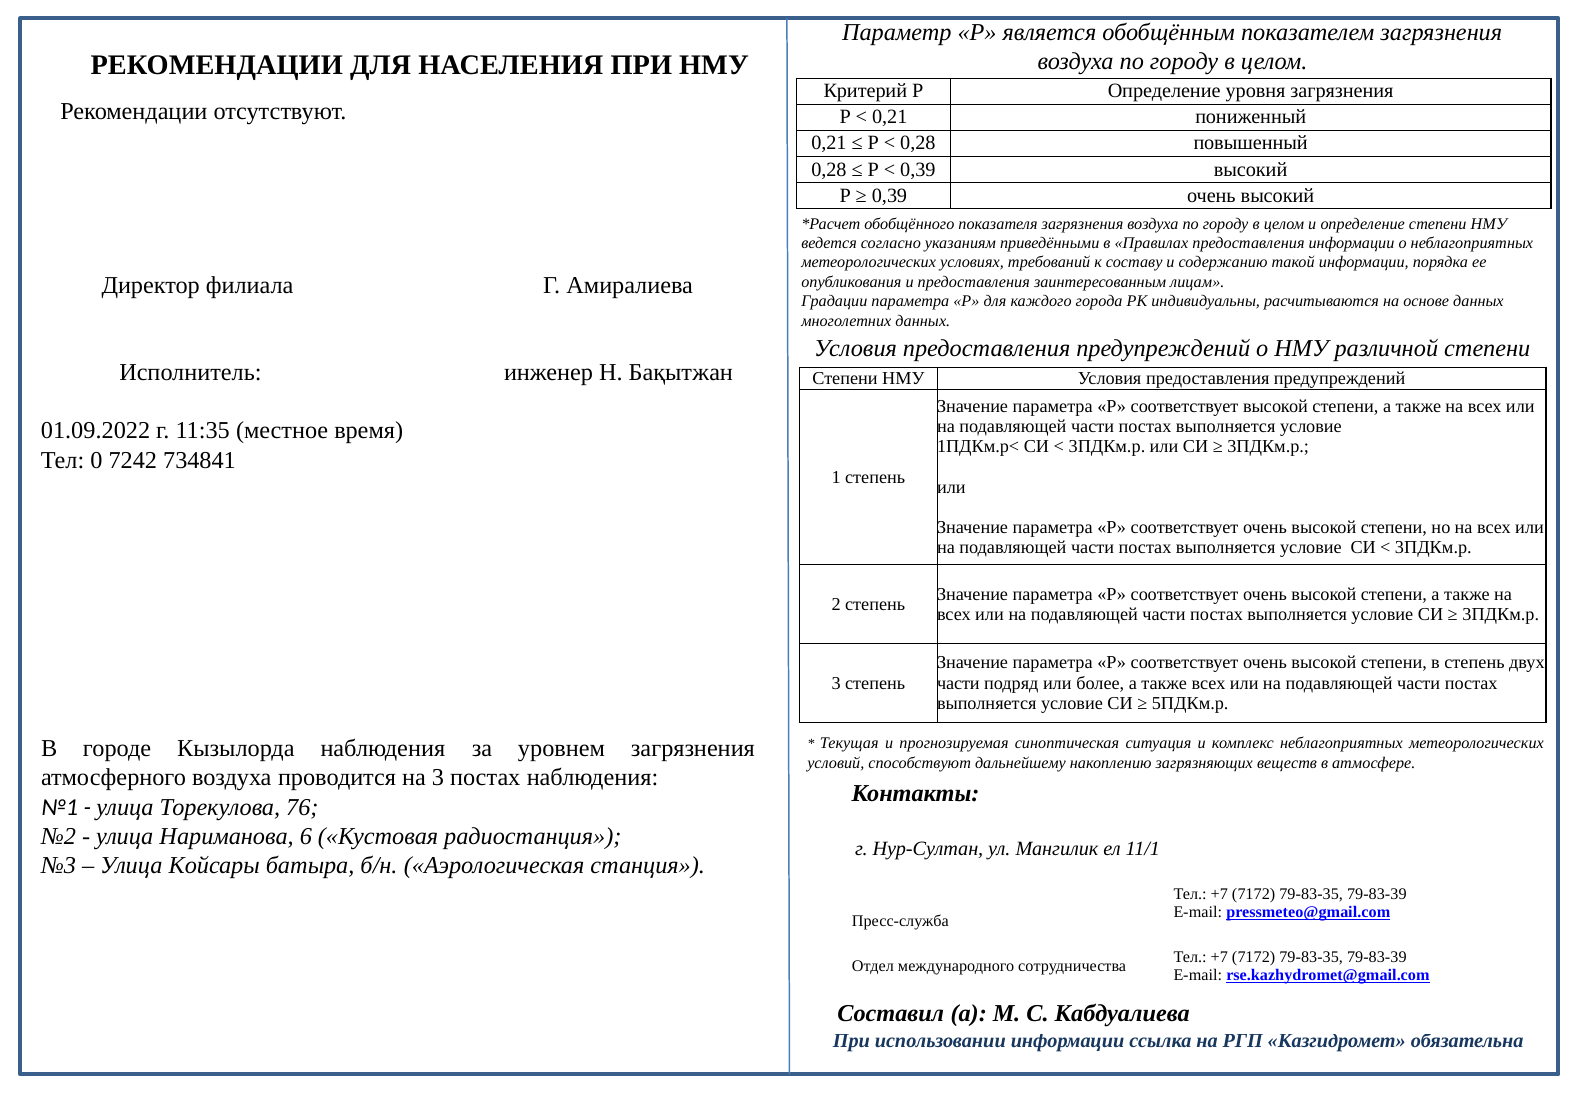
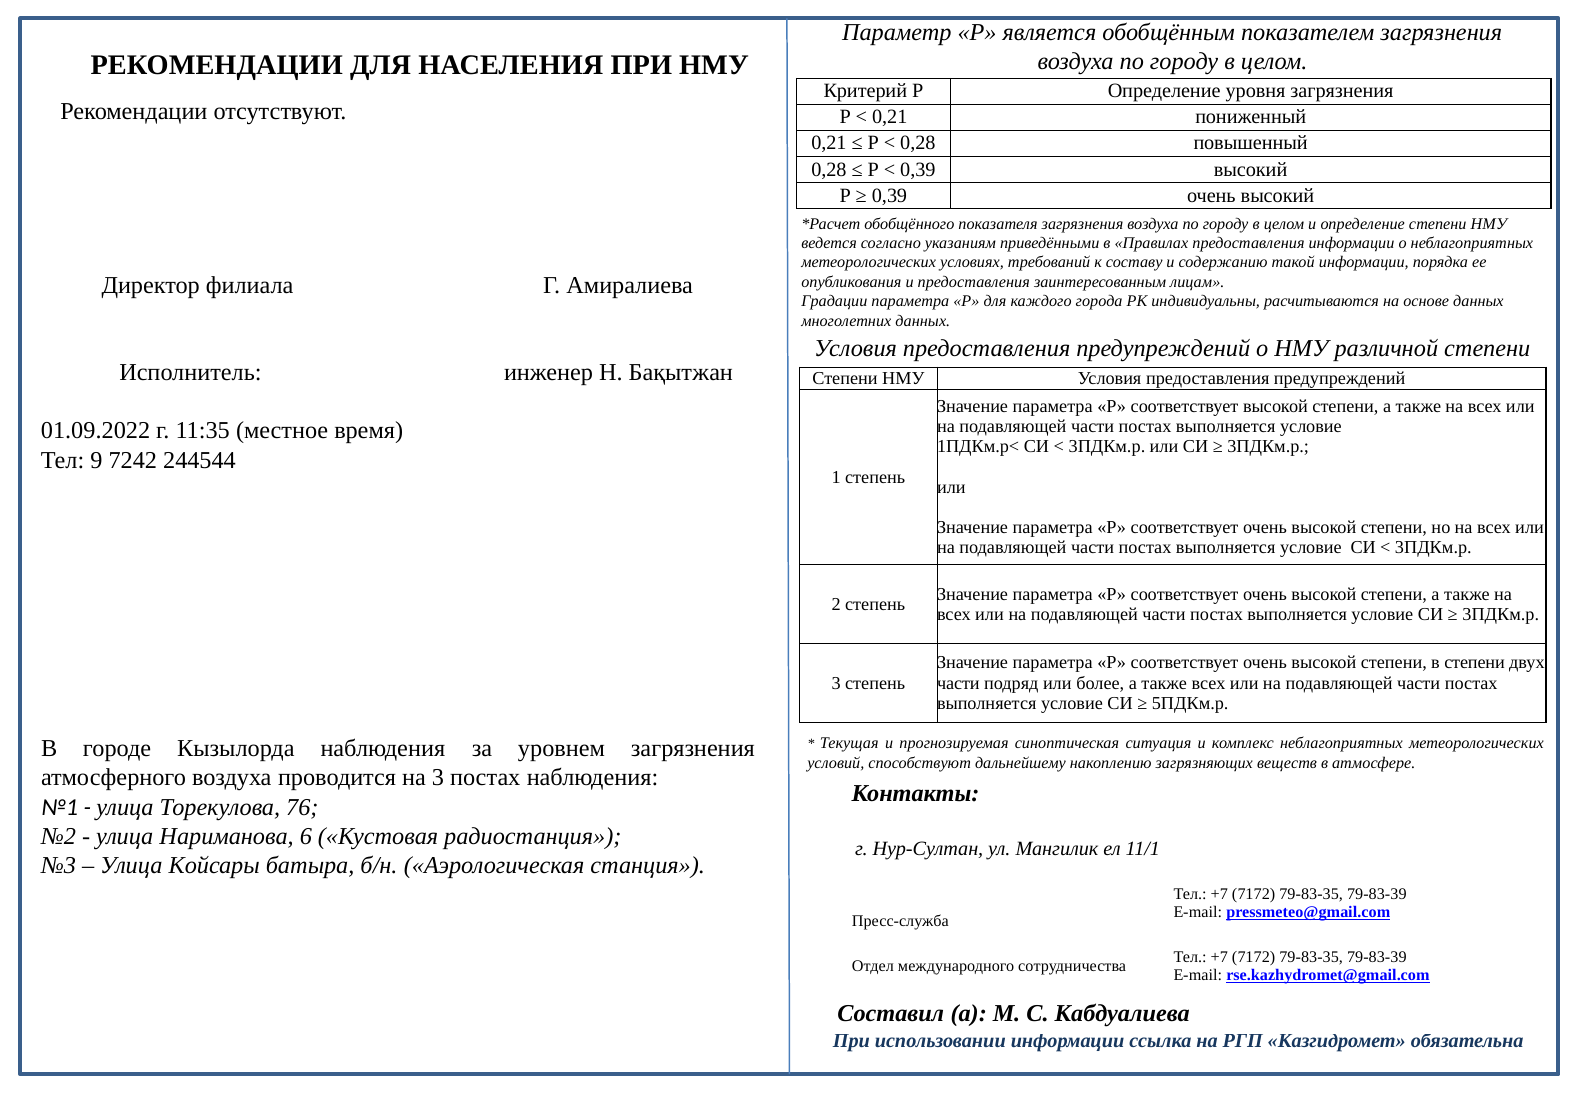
0: 0 -> 9 (96, 460)
734841: 734841 -> 244544 (200, 460)
в степень: степень -> степени (1475, 663)
